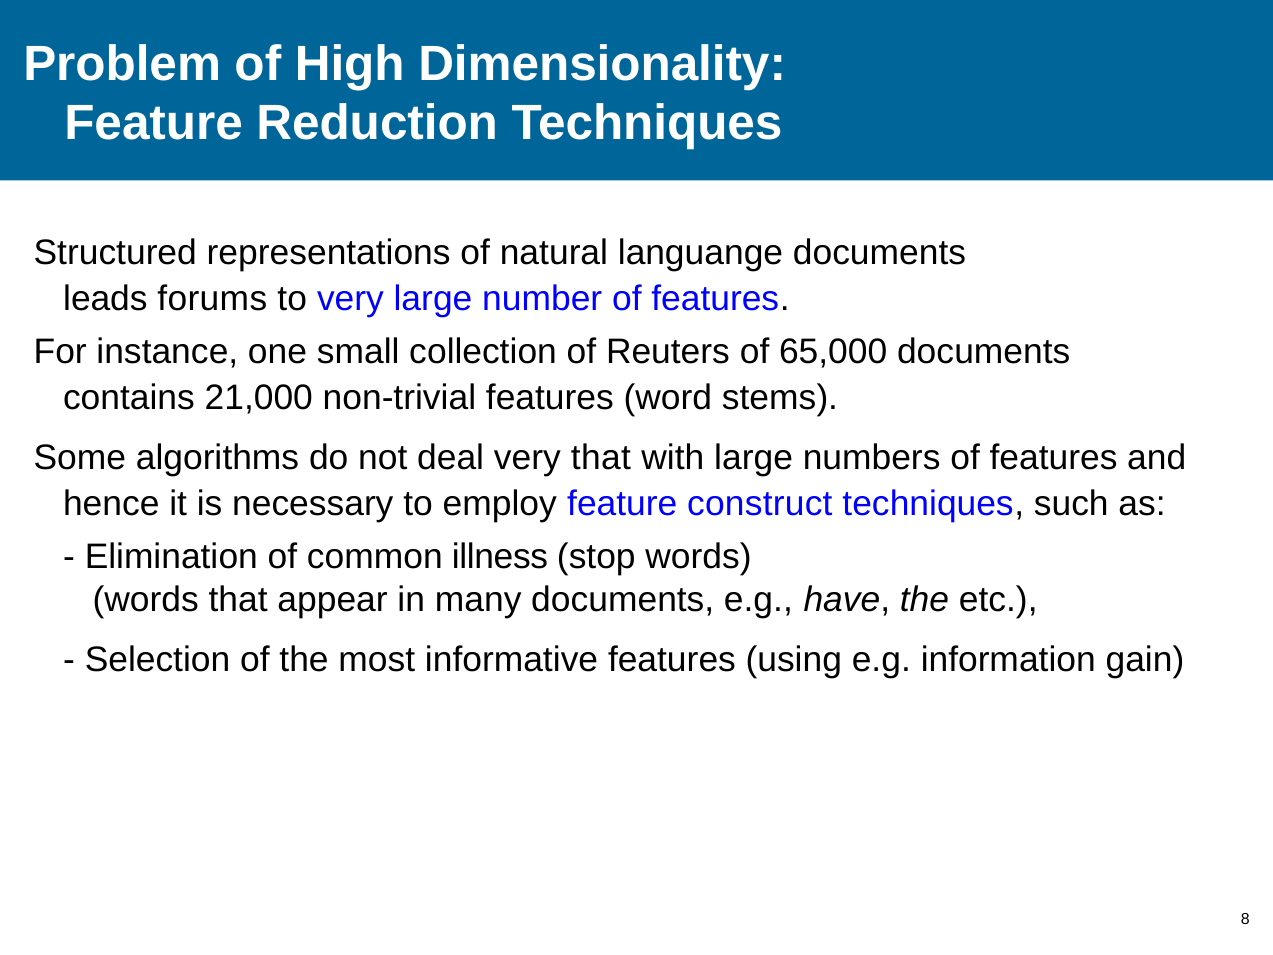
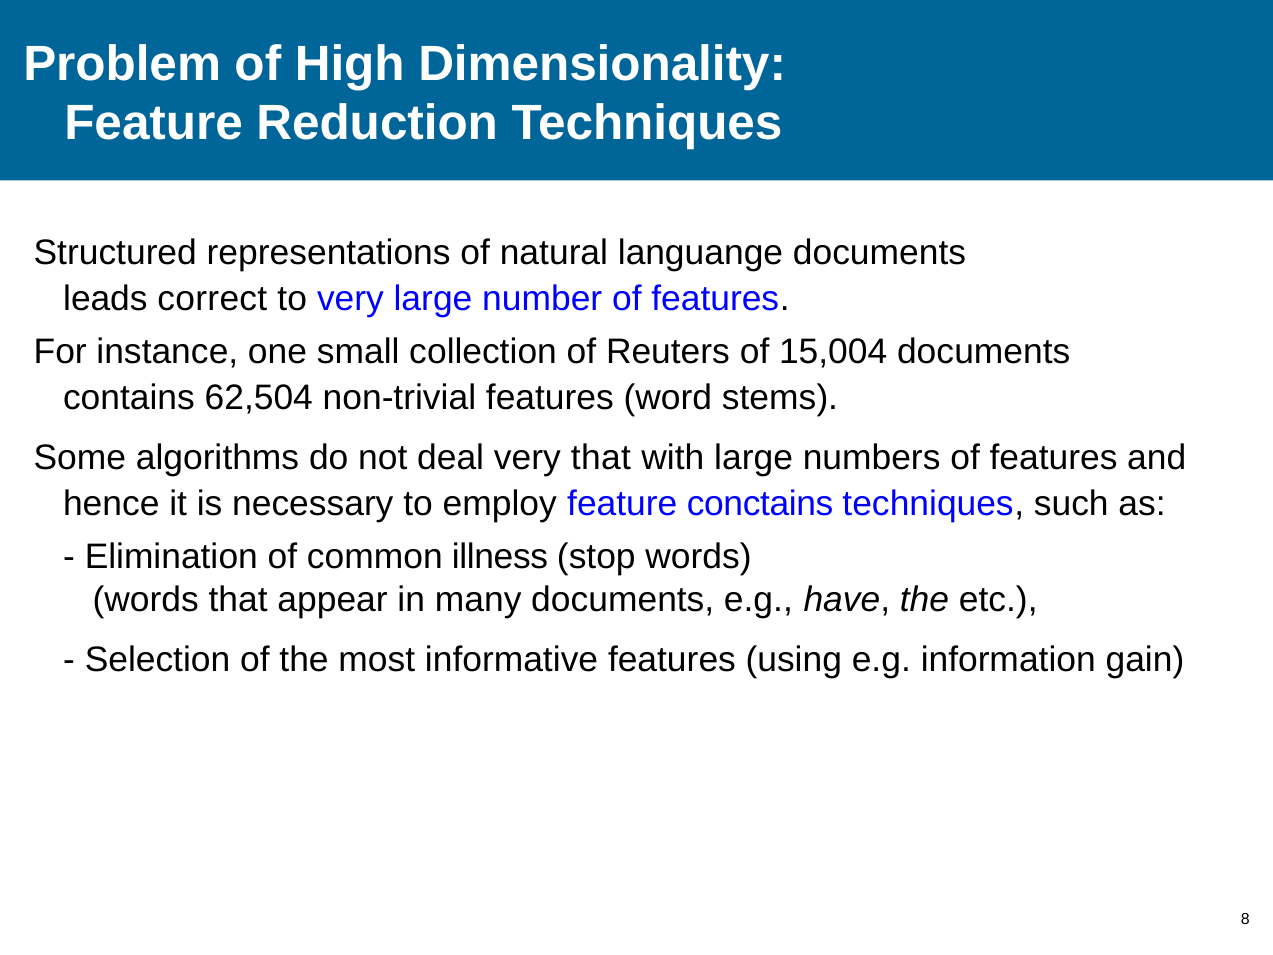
forums: forums -> correct (212, 299)
65,000: 65,000 -> 15,004 (833, 352)
21,000: 21,000 -> 62,504 (259, 398)
construct: construct -> conctains (760, 504)
